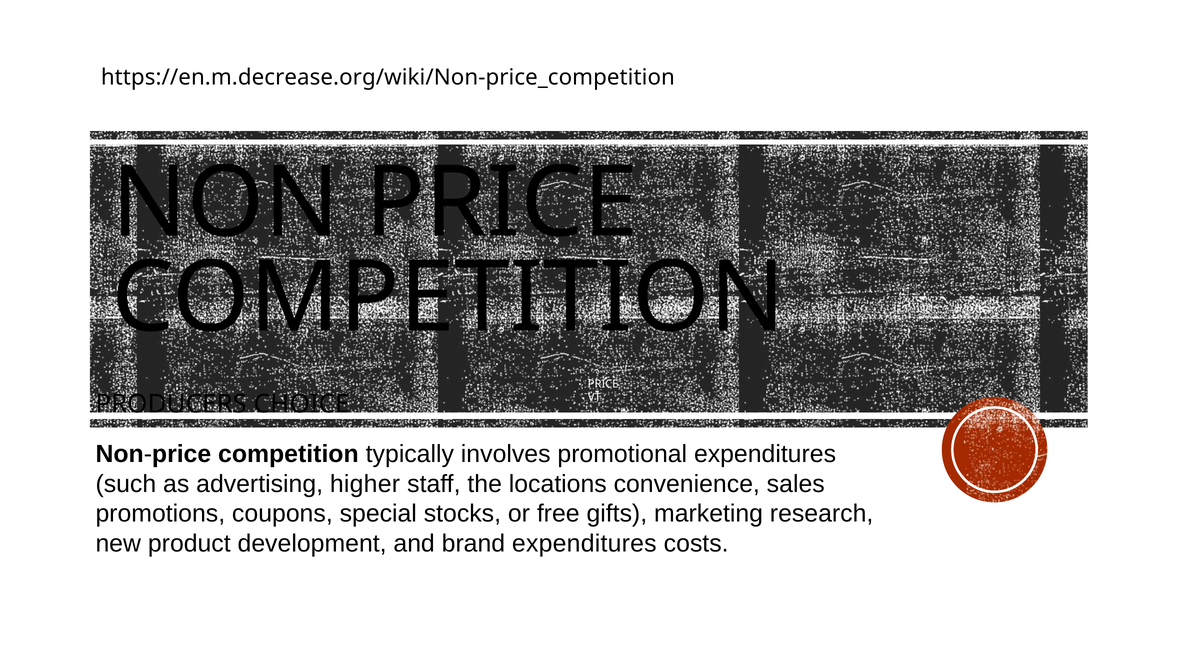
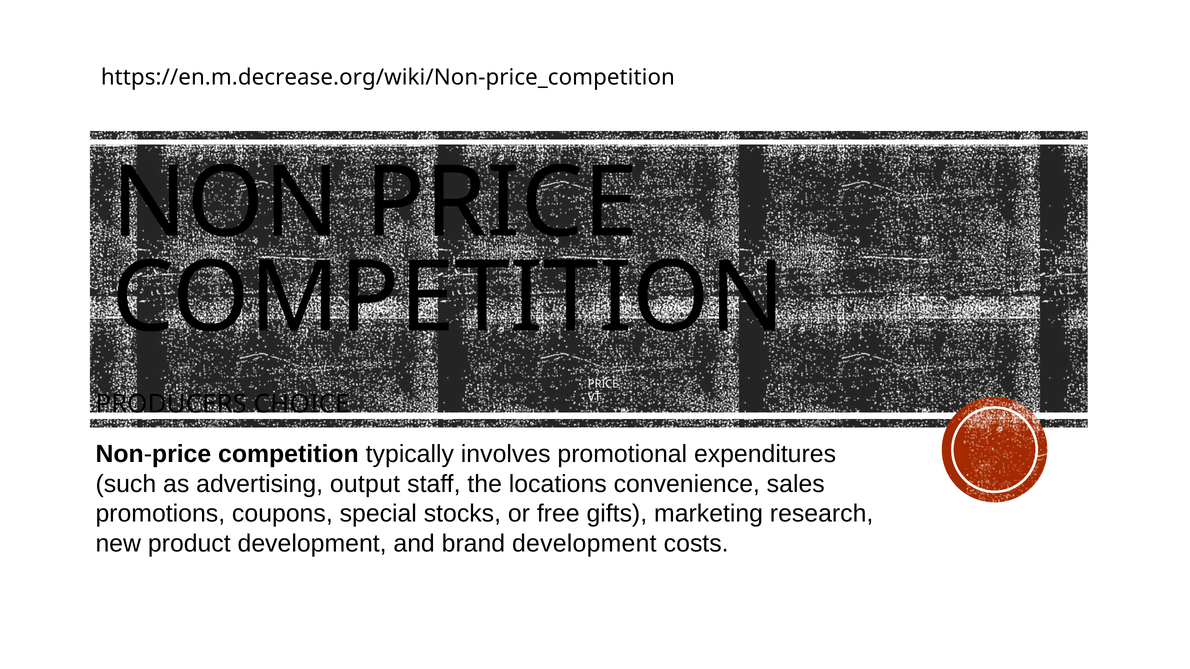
higher: higher -> output (365, 484)
brand expenditures: expenditures -> development (584, 544)
